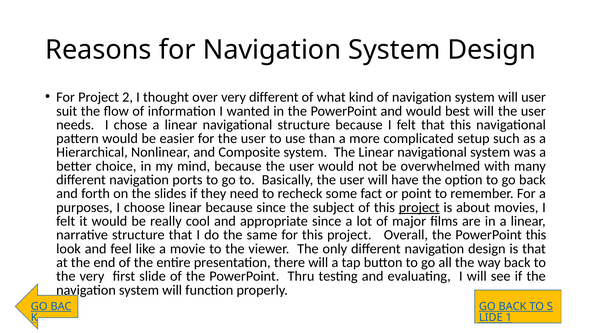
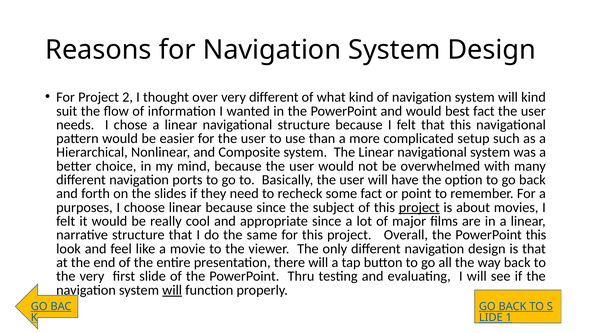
will user: user -> kind (533, 97)
best will: will -> fact (484, 111)
will underline: none -> present (172, 290)
